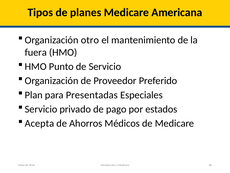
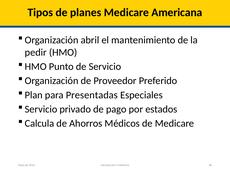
otro: otro -> abril (90, 40)
fuera: fuera -> pedir (36, 52)
Acepta: Acepta -> Calcula (39, 123)
